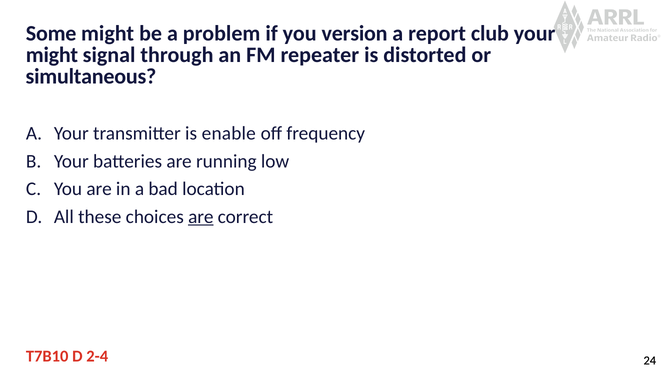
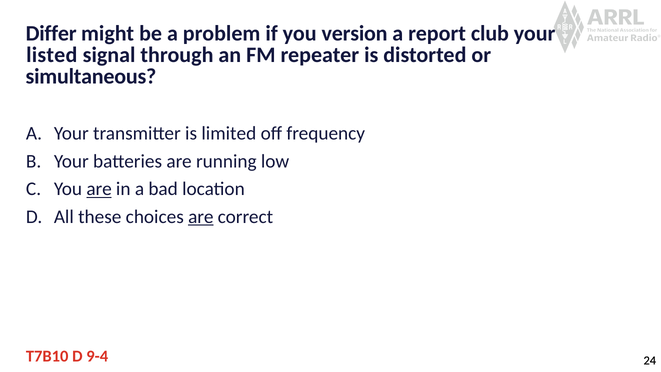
Some: Some -> Differ (51, 33)
might: might -> listed (52, 55)
enable: enable -> limited (229, 134)
are underline: none -> present (99, 189)
2-4: 2-4 -> 9-4 (97, 356)
